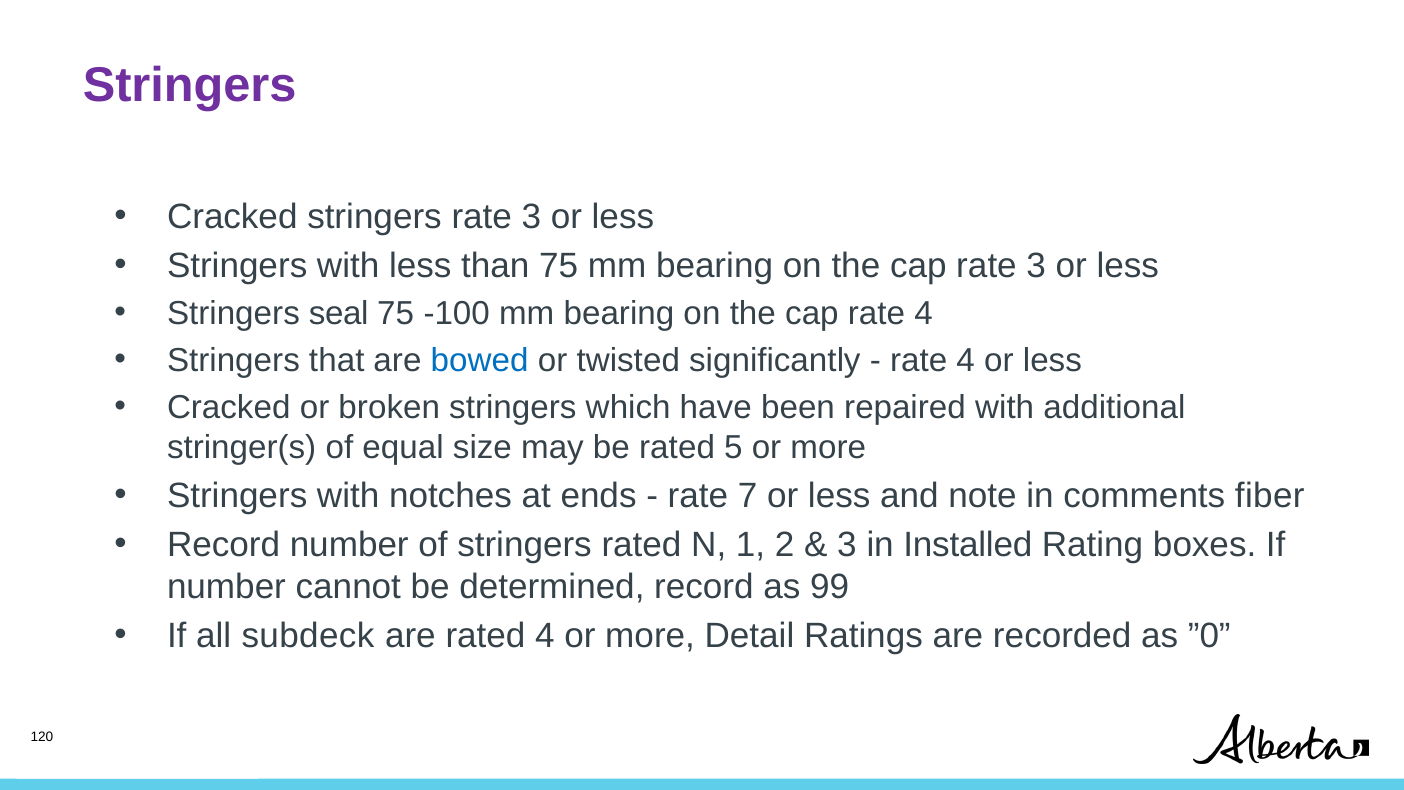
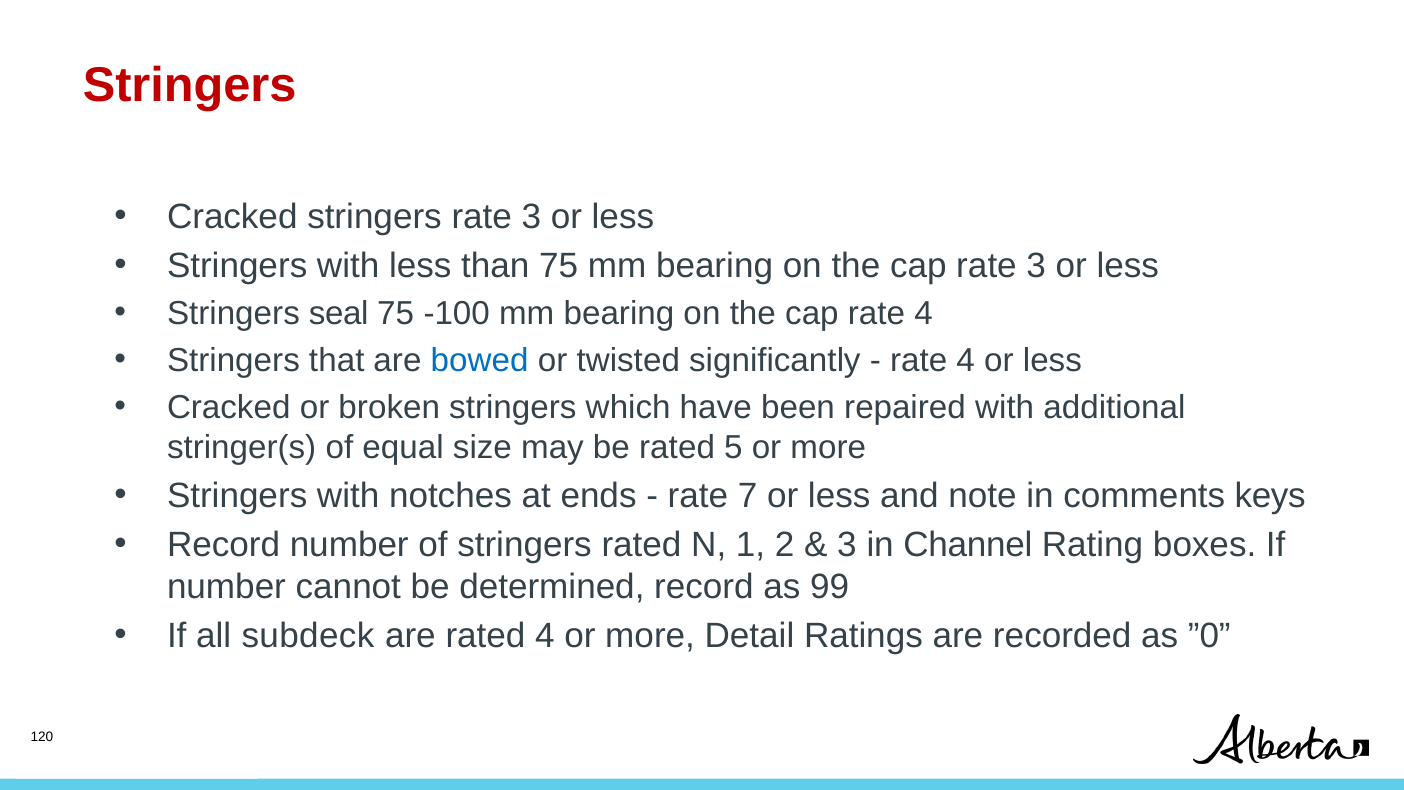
Stringers colour: purple -> red (190, 85)
fiber: fiber -> keys (1270, 495)
Installed: Installed -> Channel (968, 545)
